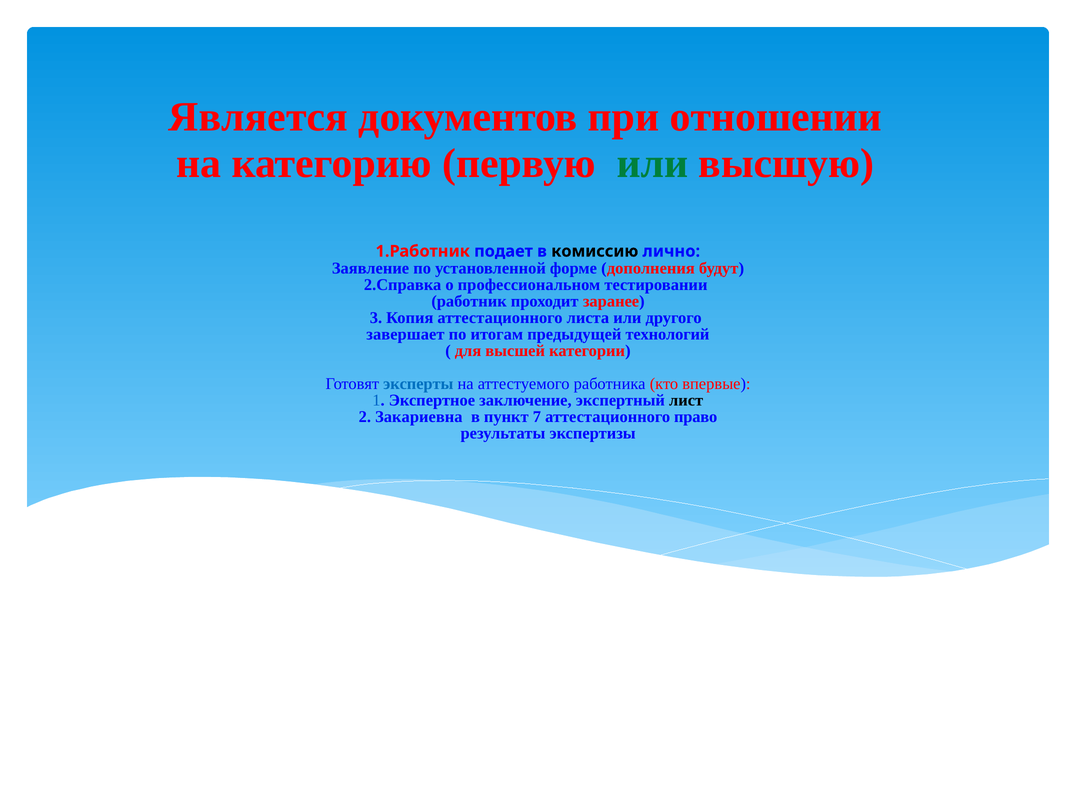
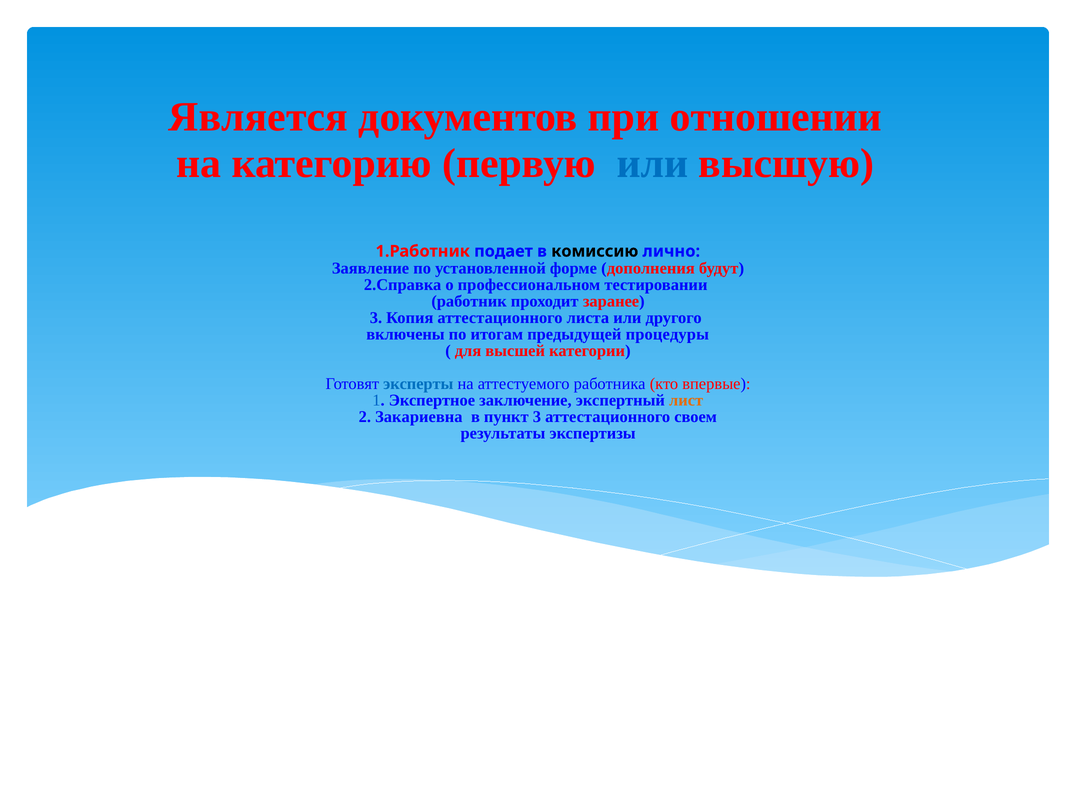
или colour: green -> blue (652, 163)
завершает: завершает -> включены (406, 334)
технологий: технологий -> процедуры (667, 334)
лист colour: black -> orange (686, 400)
пункт 7: 7 -> 3 (537, 417)
право: право -> своем (696, 417)
